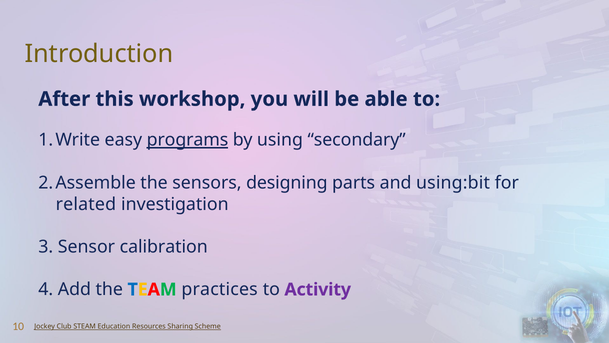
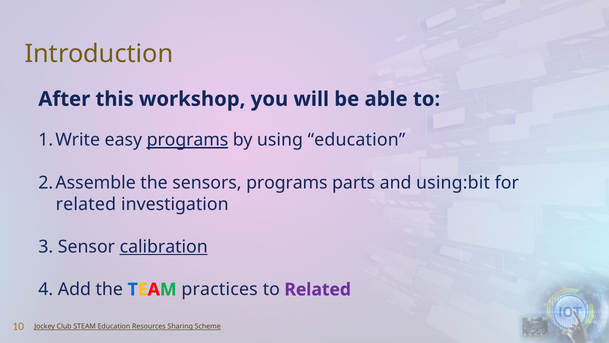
using secondary: secondary -> education (357, 140)
sensors designing: designing -> programs (287, 183)
calibration underline: none -> present (164, 247)
to Activity: Activity -> Related (318, 289)
